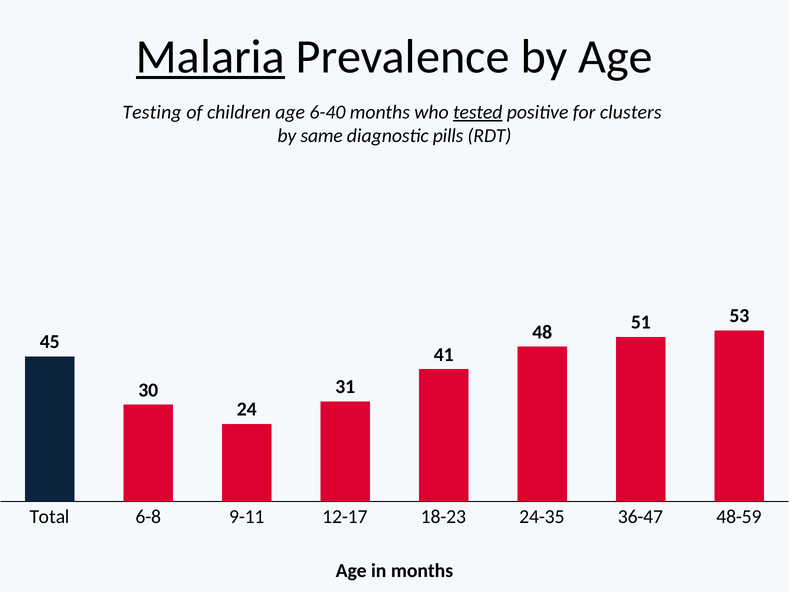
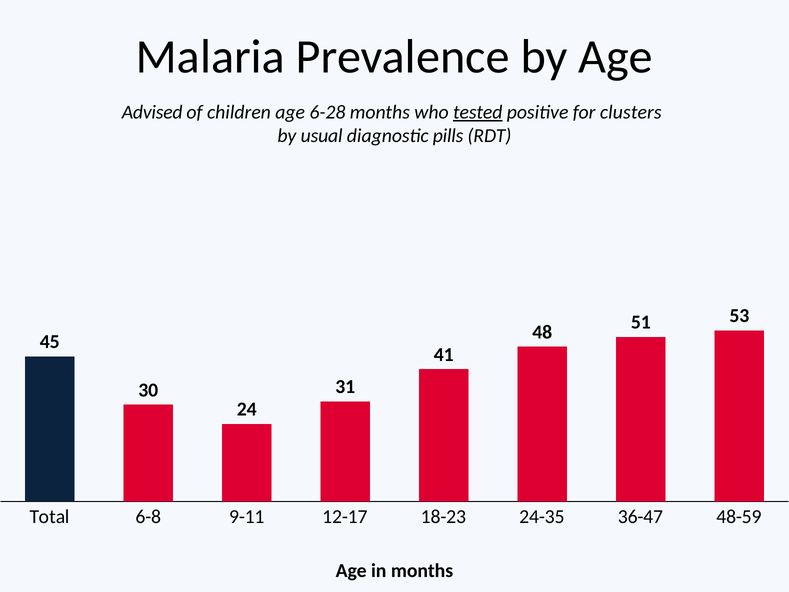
Malaria underline: present -> none (210, 57)
Testing: Testing -> Advised (152, 112)
6-40: 6-40 -> 6-28 (327, 112)
same: same -> usual (322, 136)
